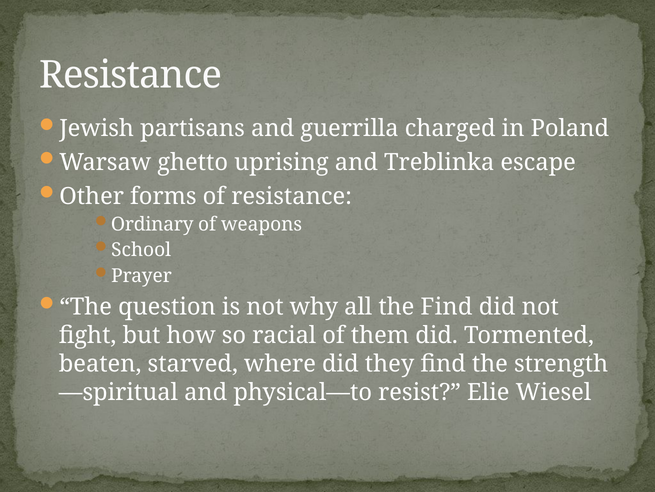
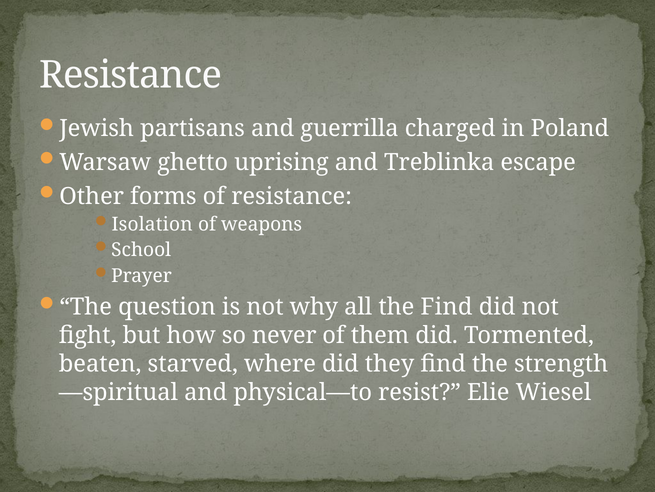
Ordinary: Ordinary -> Isolation (152, 224)
racial: racial -> never (284, 335)
